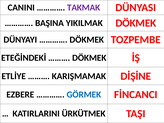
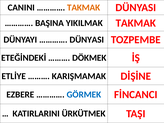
TAKMAK colour: purple -> orange (84, 8)
YIKILMAK DÖKMEK: DÖKMEK -> TAKMAK (136, 23)
DÖKMEK: DÖKMEK -> DÜNYASI (87, 40)
